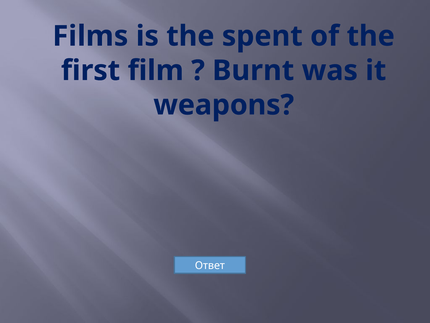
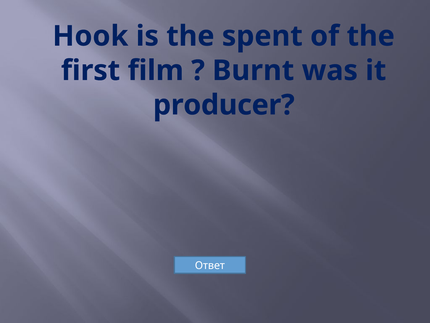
Films: Films -> Hook (90, 36)
weapons: weapons -> producer (224, 105)
